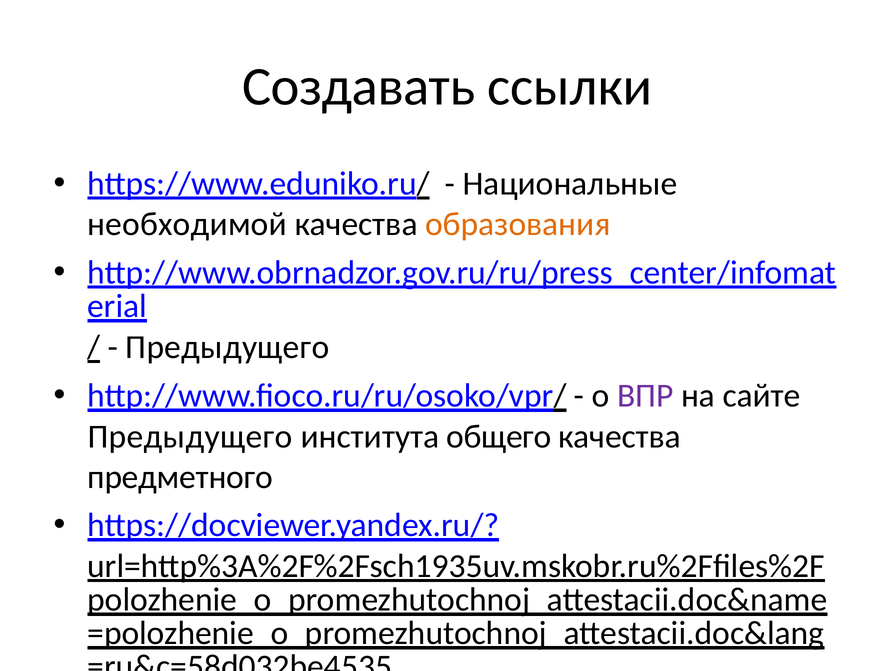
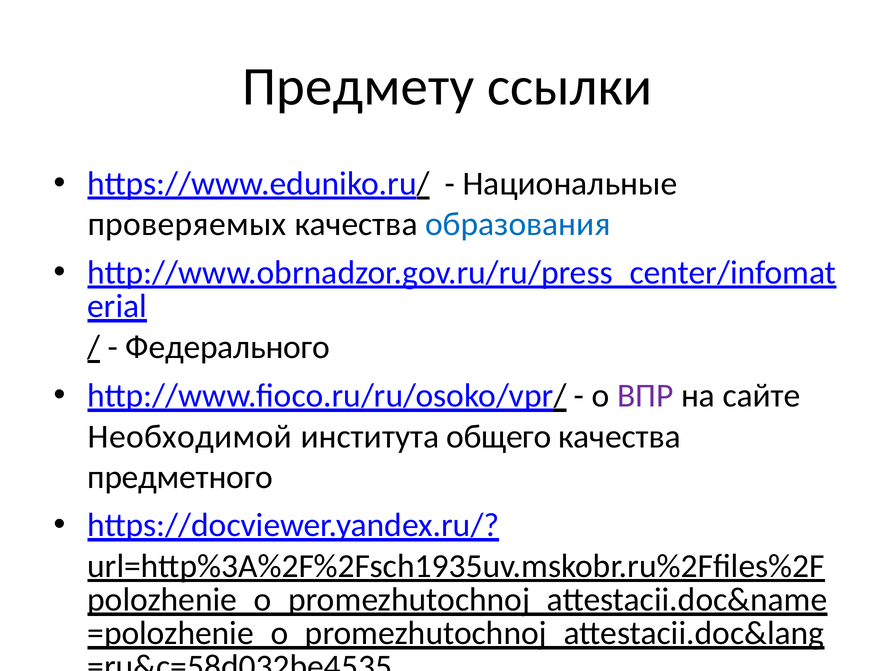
Создавать: Создавать -> Предмету (358, 87)
необходимой: необходимой -> проверяемых (187, 224)
образования colour: orange -> blue (518, 224)
Предыдущего: Предыдущего -> Федерального (228, 347)
Предыдущего: Предыдущего -> Необходимой (190, 437)
